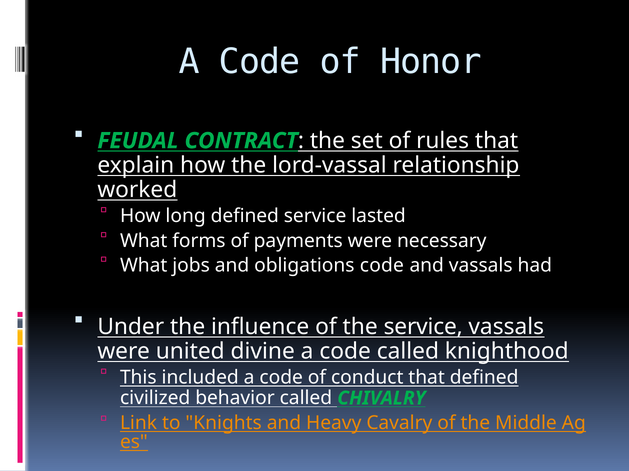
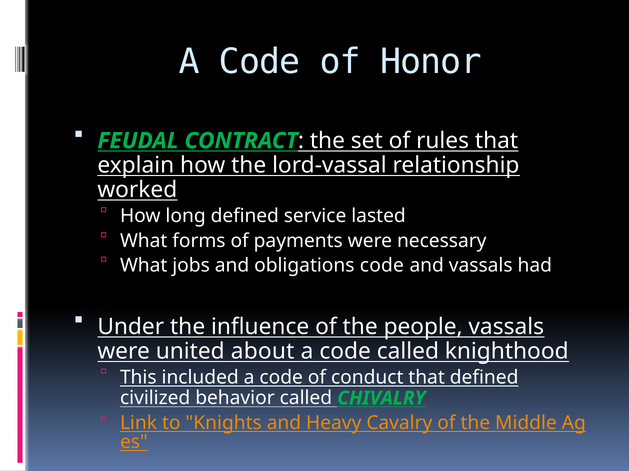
the service: service -> people (423, 327)
divine: divine -> about (263, 352)
